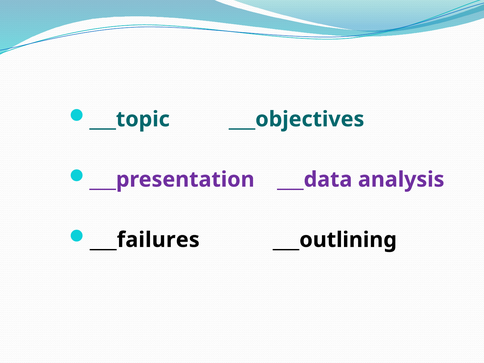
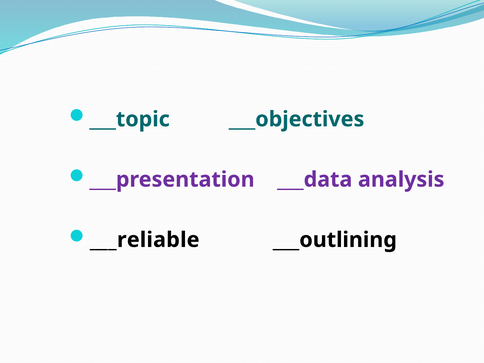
___failures: ___failures -> ___reliable (145, 240)
